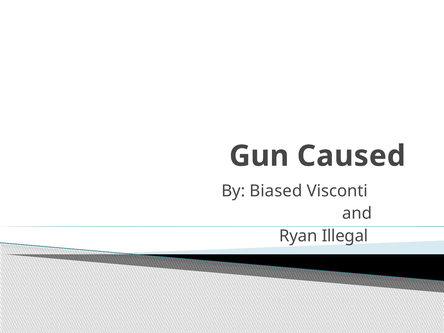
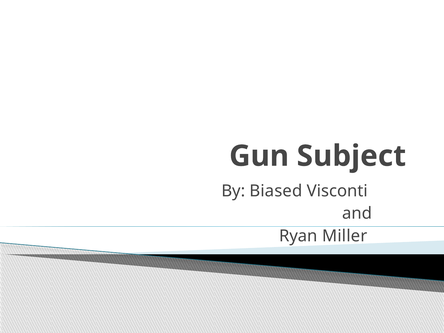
Caused: Caused -> Subject (351, 156)
Illegal: Illegal -> Miller (345, 236)
